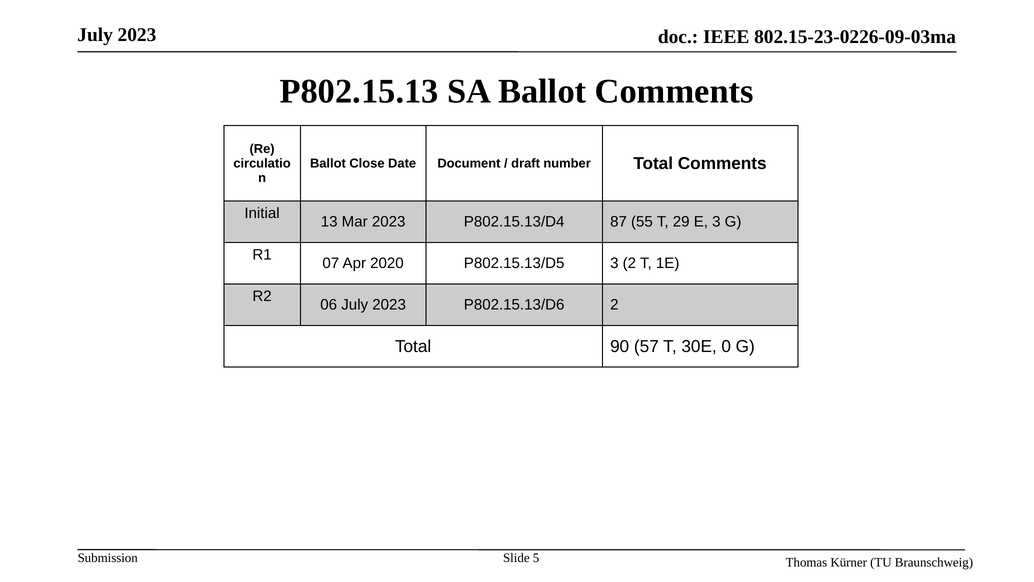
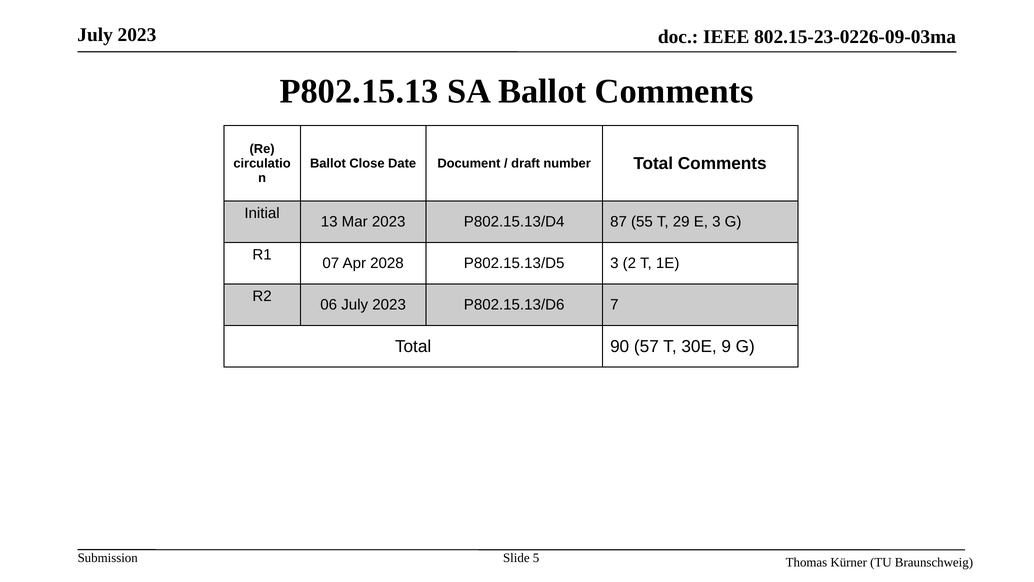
2020: 2020 -> 2028 (387, 263)
P802.15.13/D6 2: 2 -> 7 (614, 305)
0: 0 -> 9 (726, 346)
